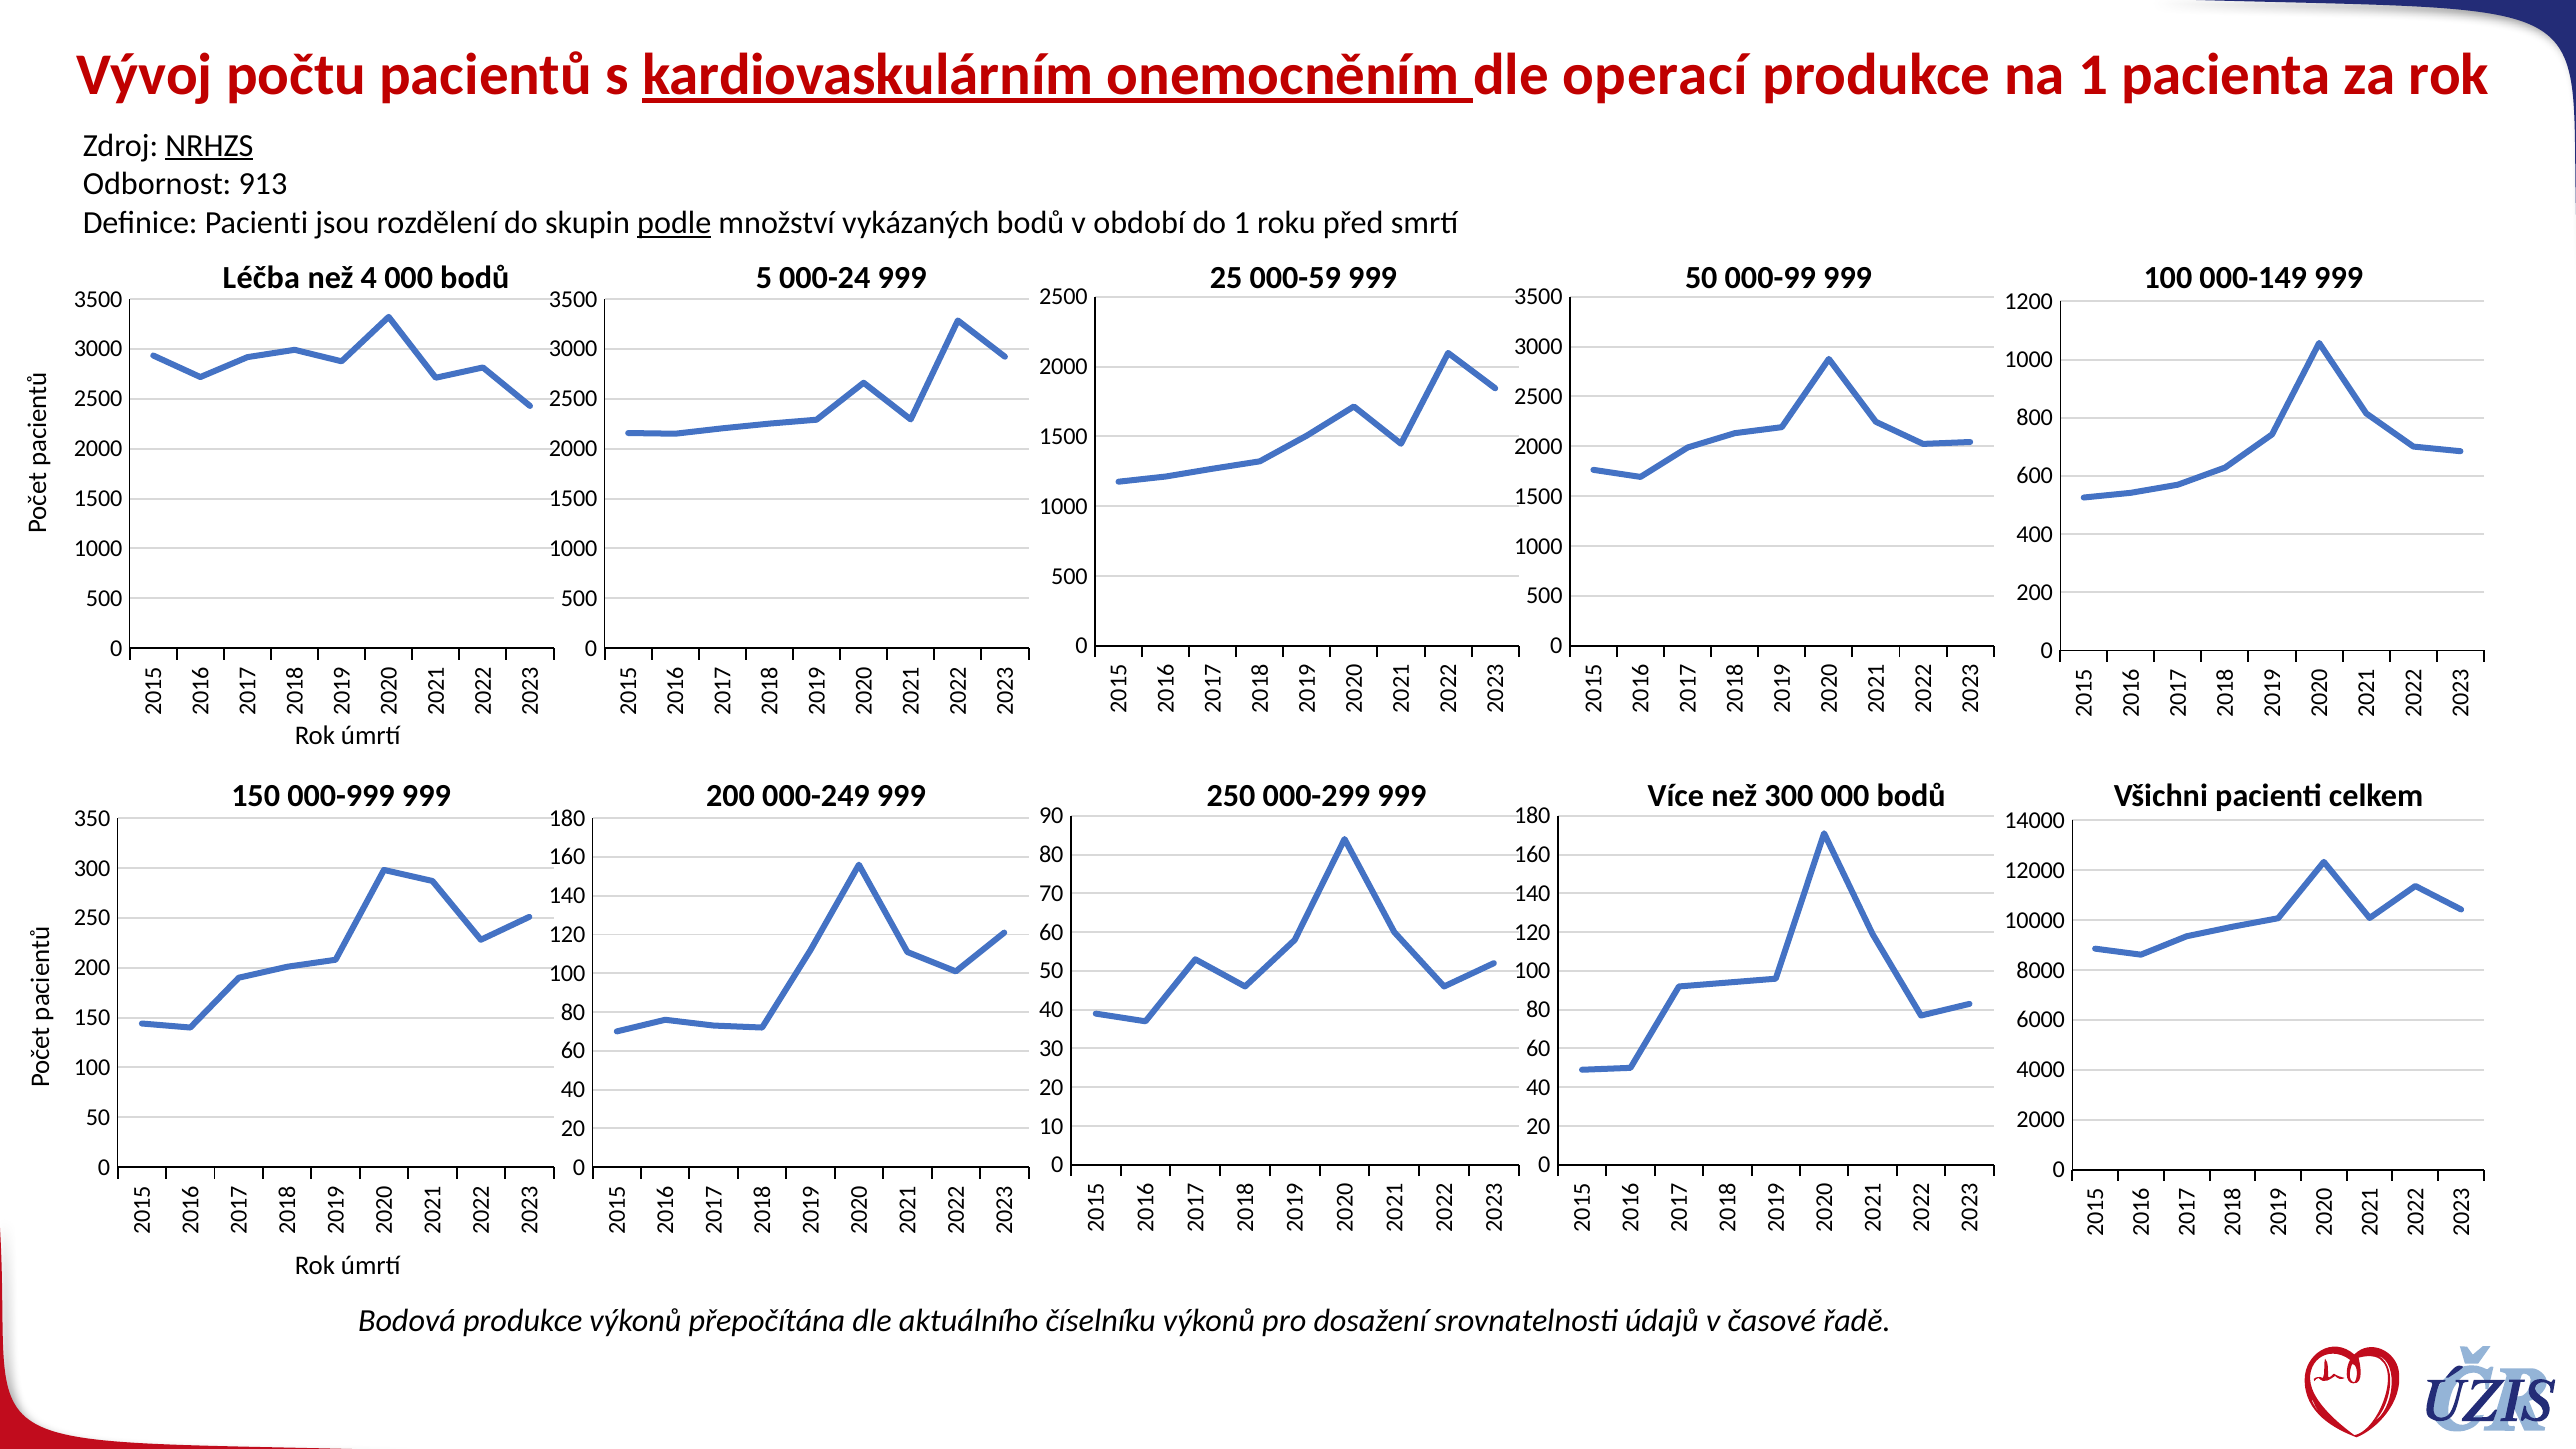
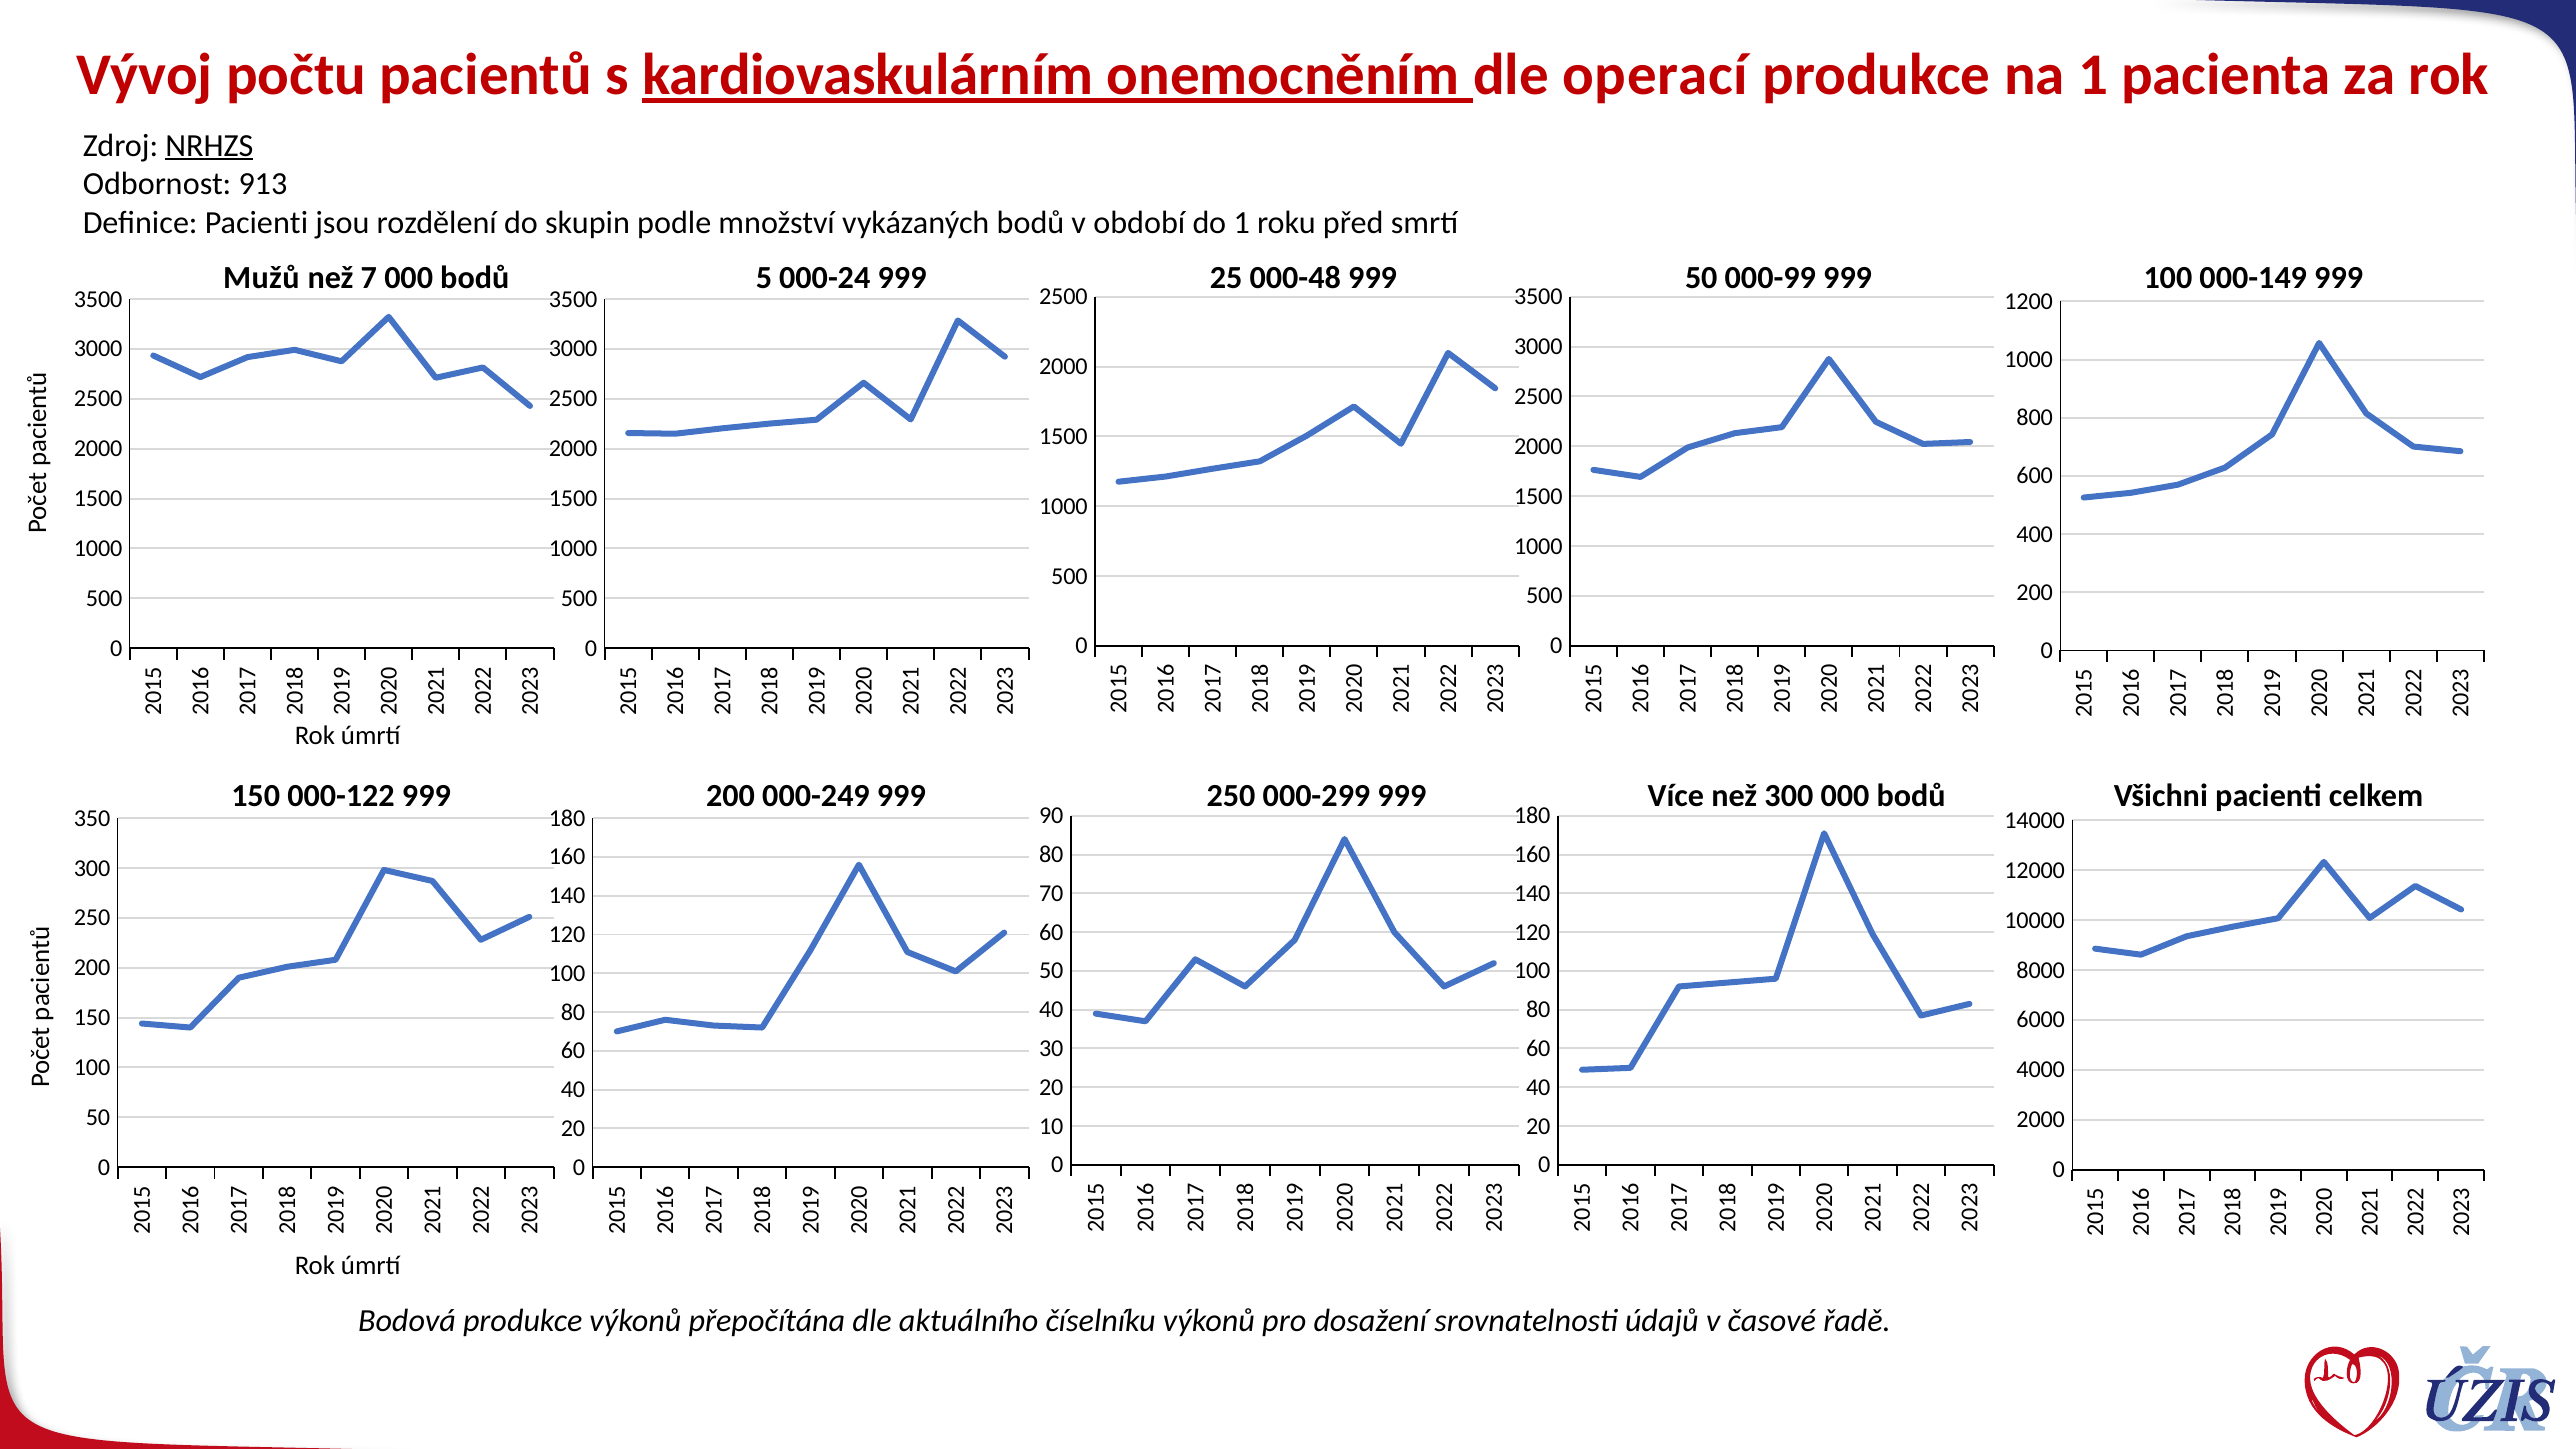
podle underline: present -> none (674, 223)
Léčba: Léčba -> Mužů (261, 278)
než 4: 4 -> 7 (369, 278)
000-59: 000-59 -> 000-48 (1295, 278)
000-999: 000-999 -> 000-122 (341, 796)
